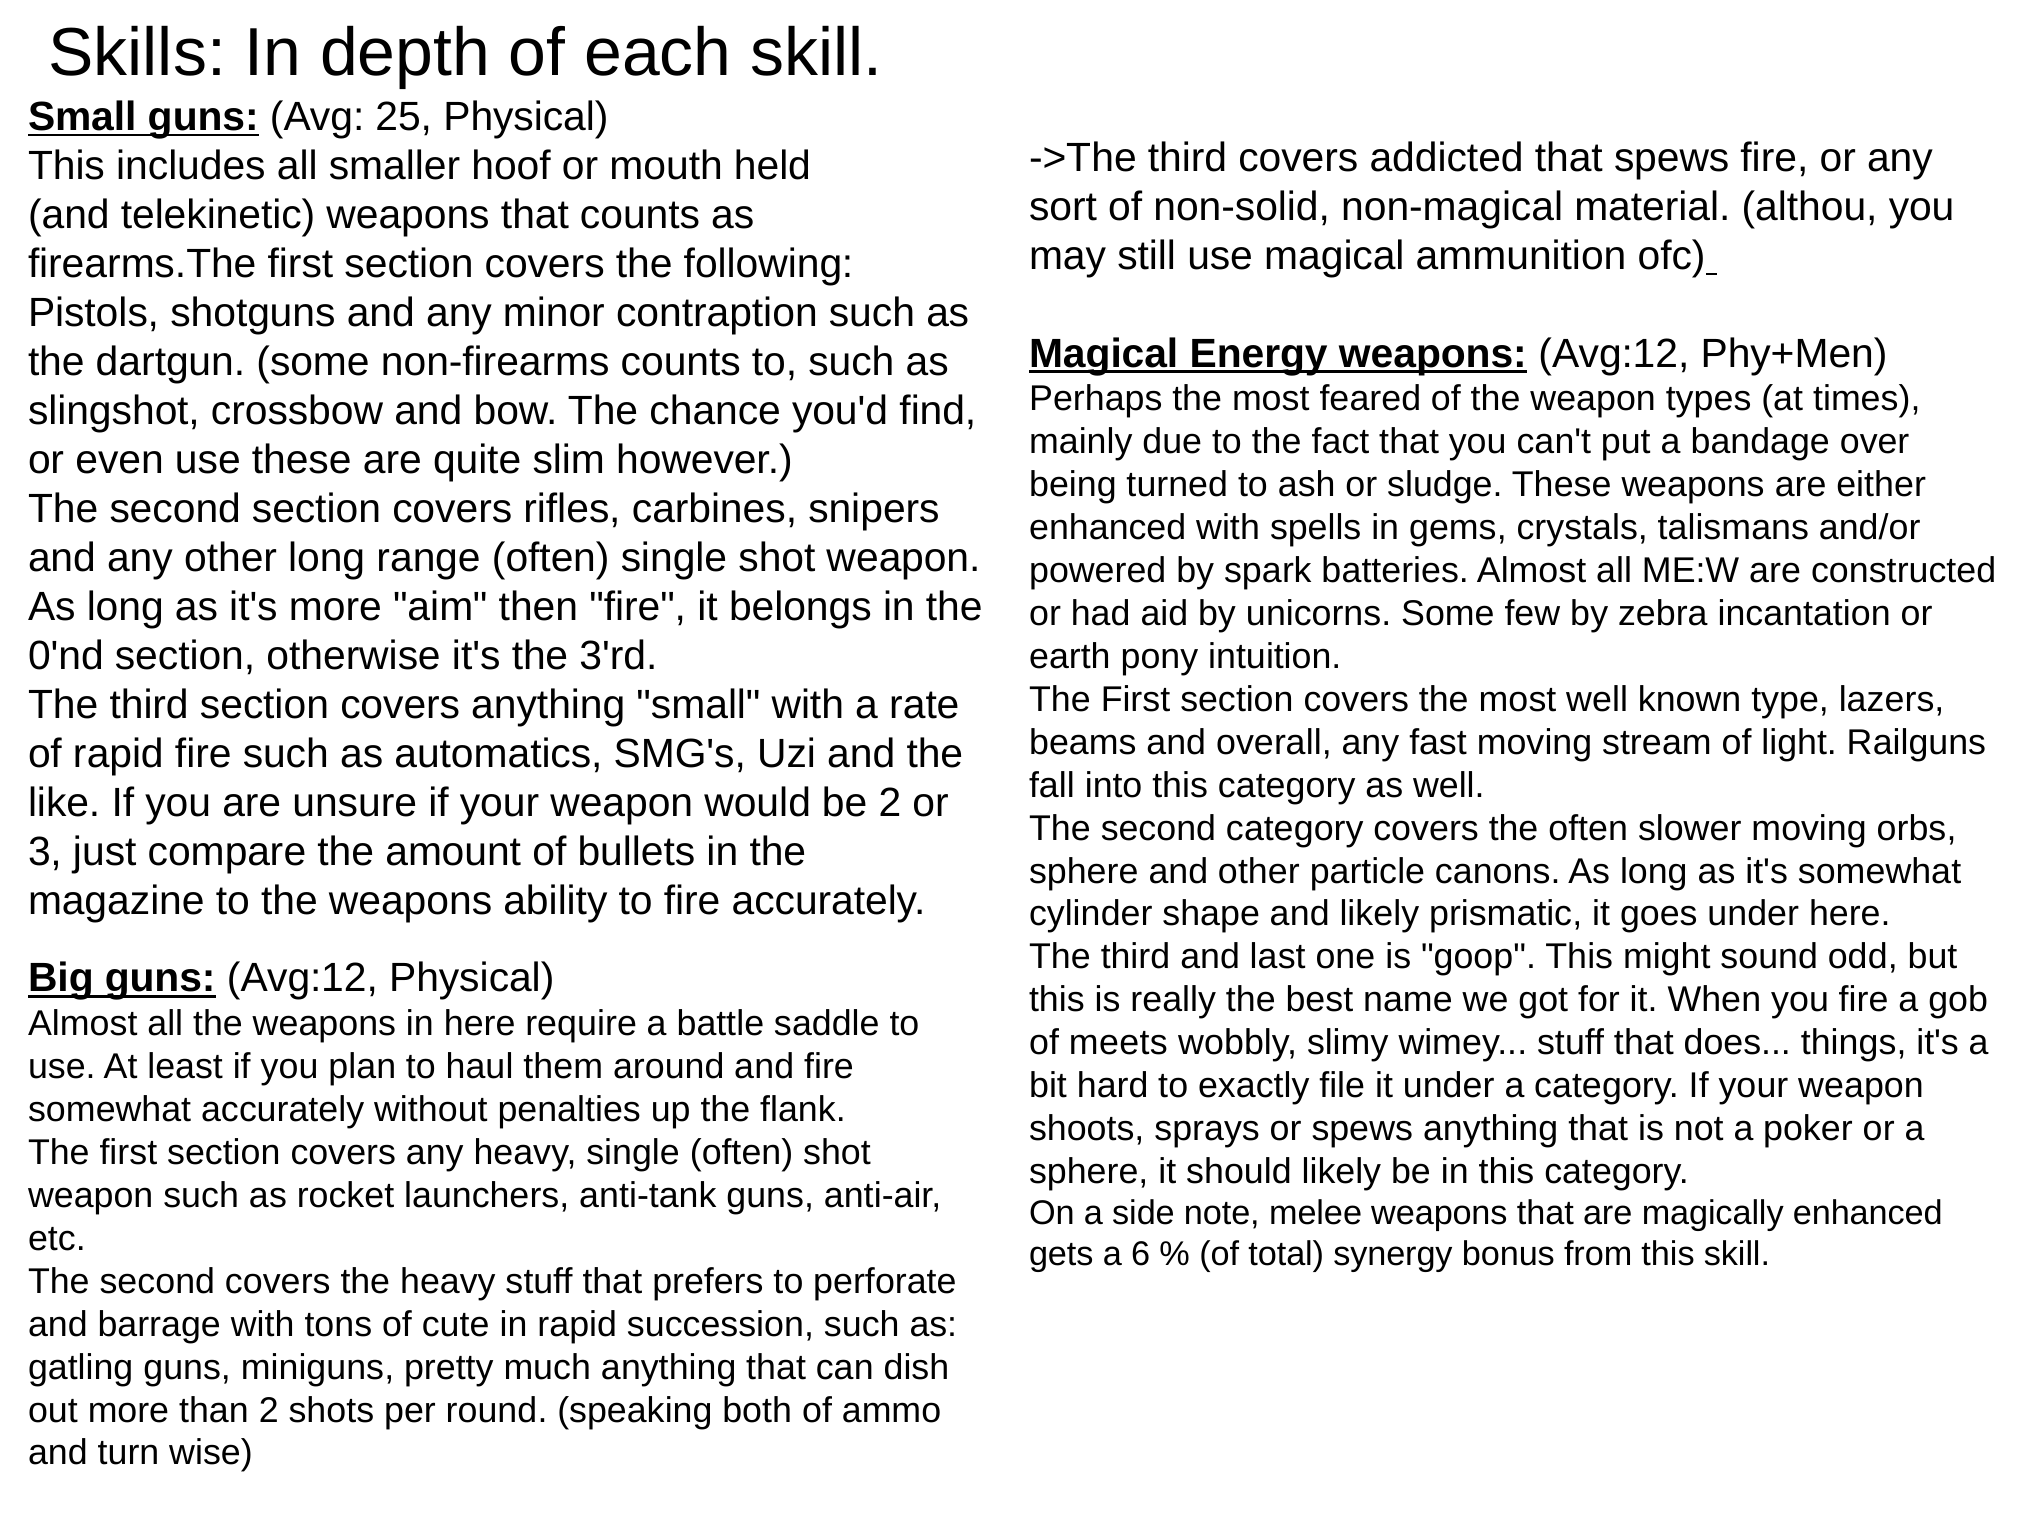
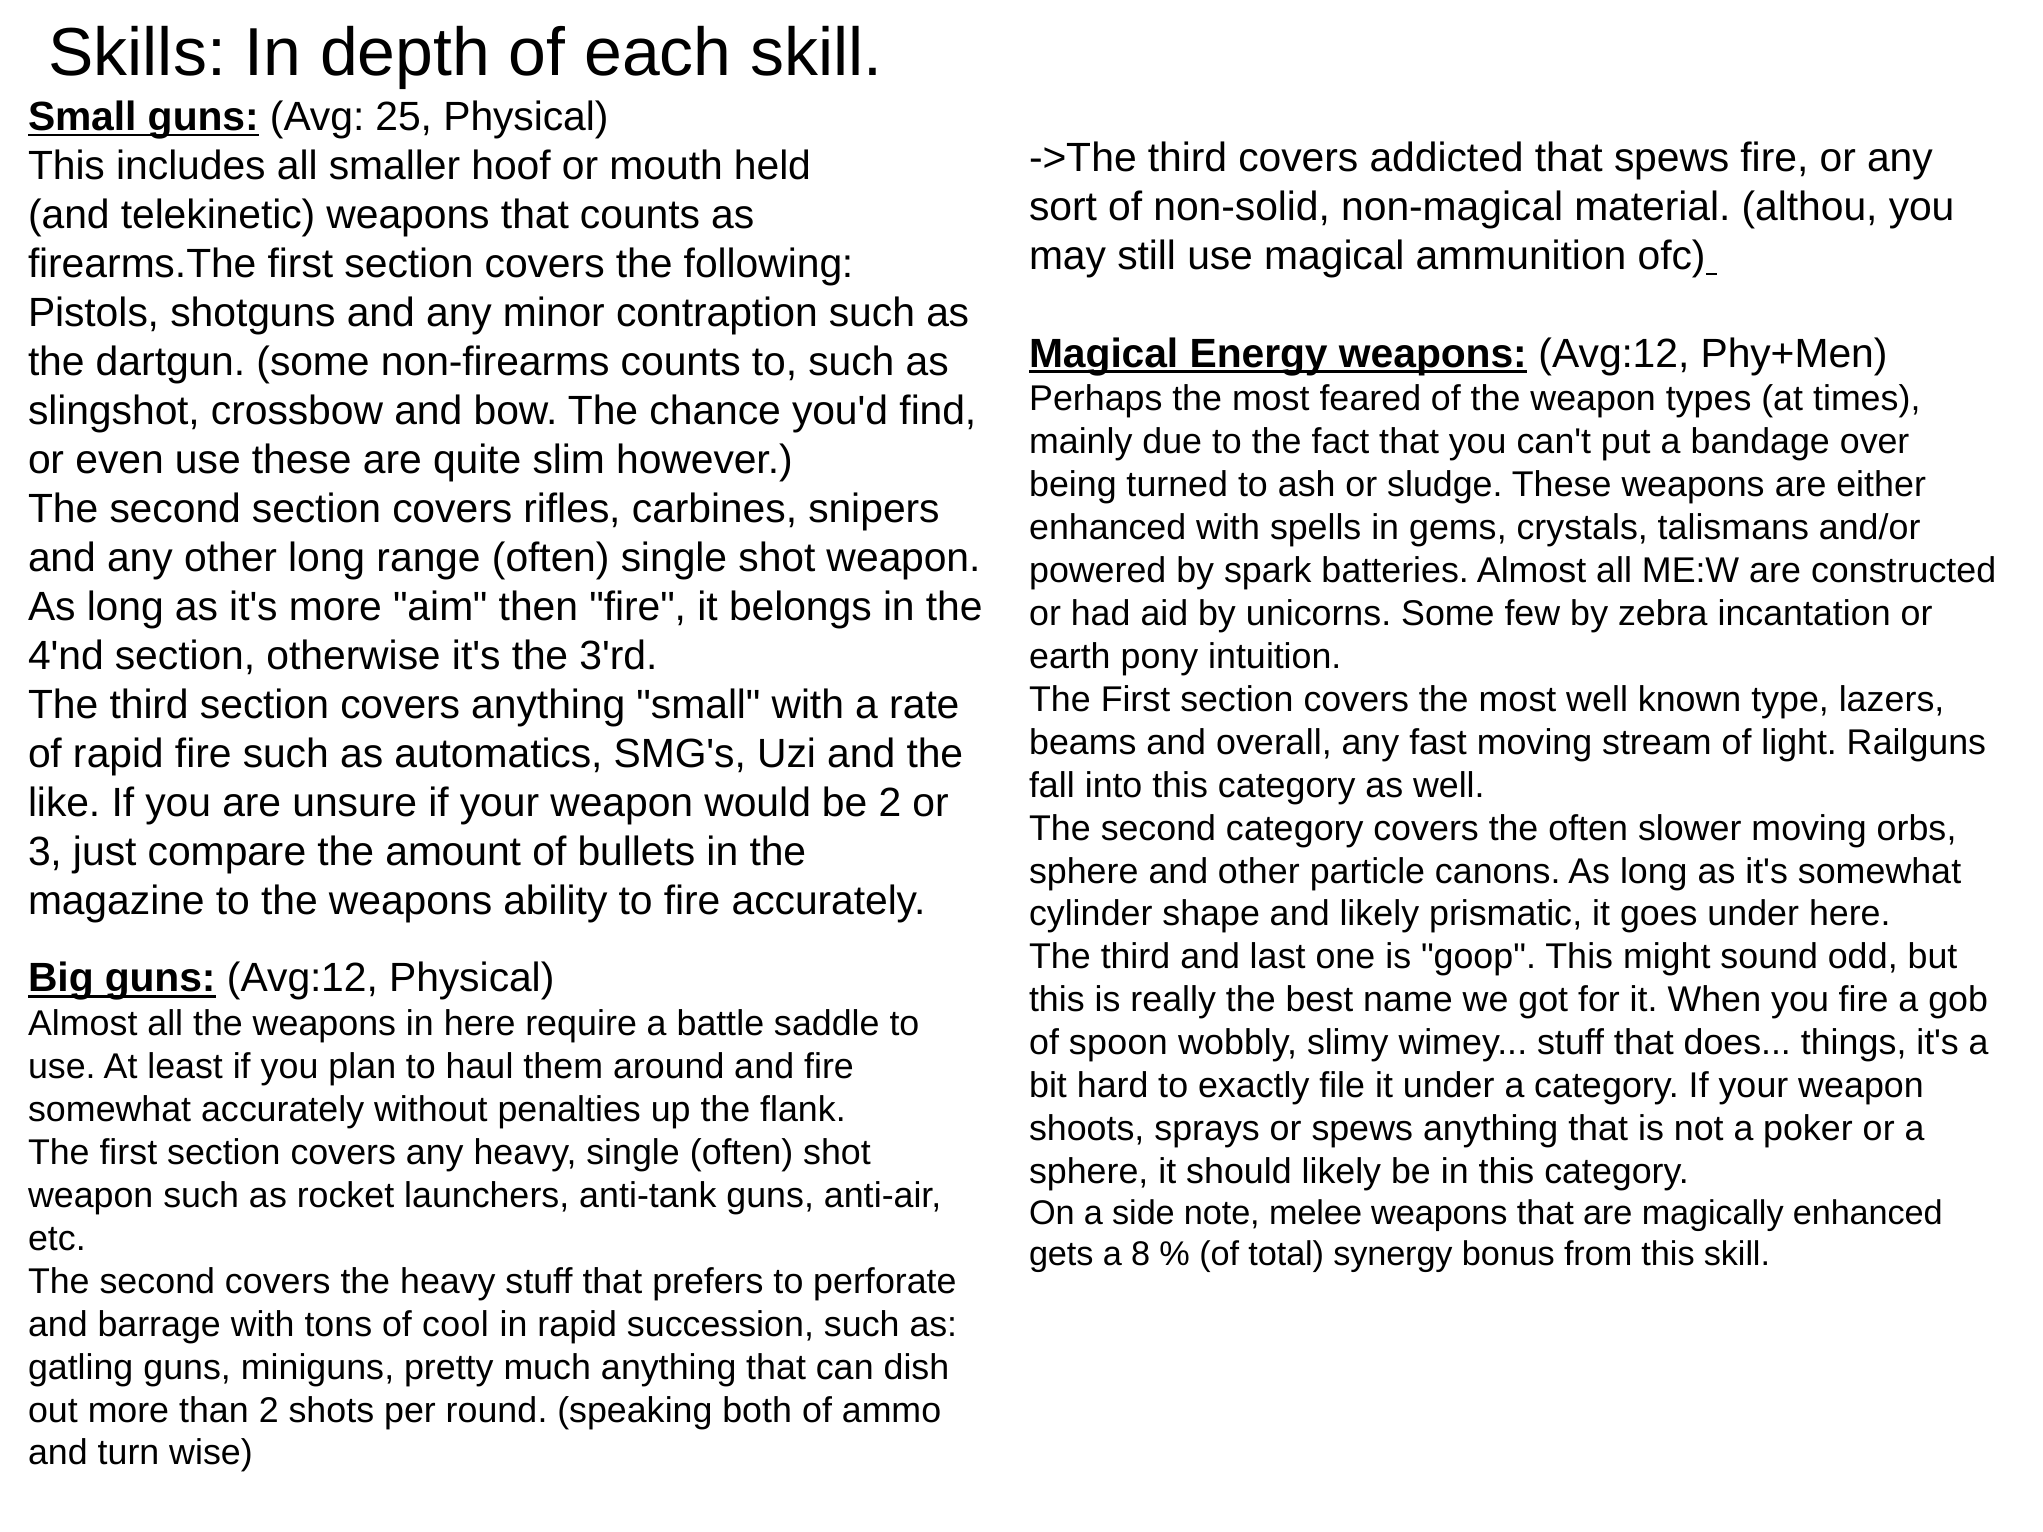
0'nd: 0'nd -> 4'nd (66, 656)
meets: meets -> spoon (1118, 1043)
6: 6 -> 8 (1141, 1255)
cute: cute -> cool (455, 1325)
